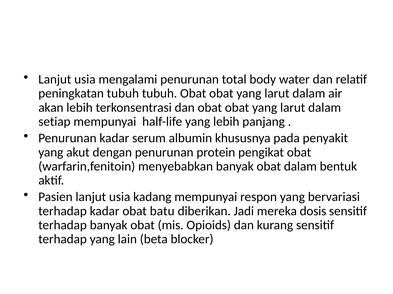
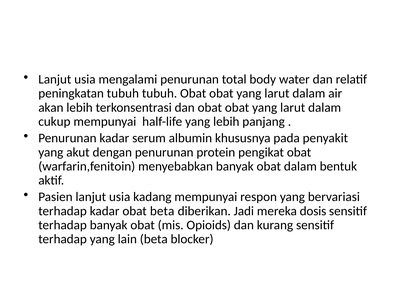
setiap: setiap -> cukup (54, 122)
obat batu: batu -> beta (162, 212)
